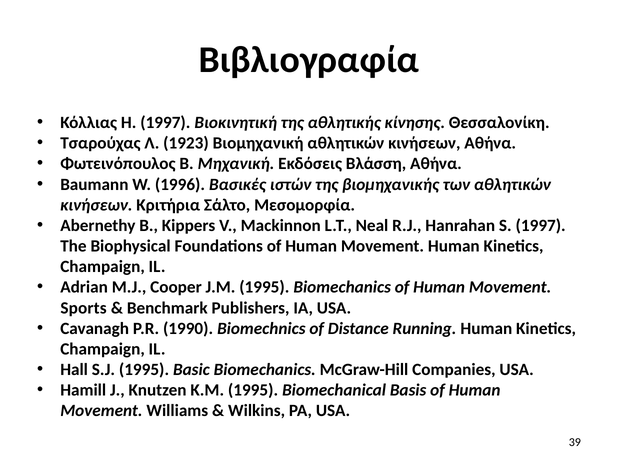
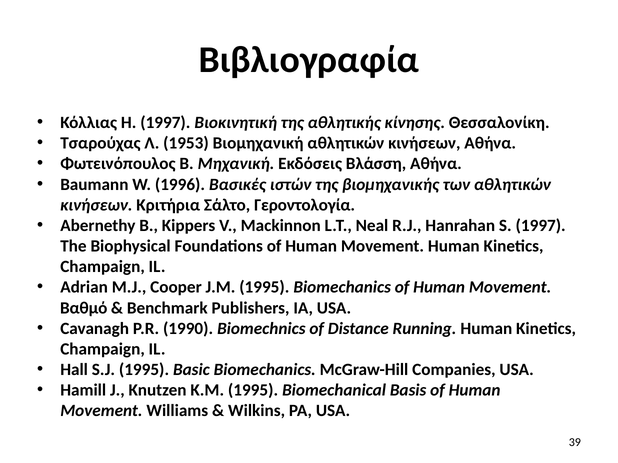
1923: 1923 -> 1953 (186, 143)
Μεσομορφία: Μεσομορφία -> Γεροντολογία (305, 205)
Sports: Sports -> Βαθμό (84, 308)
